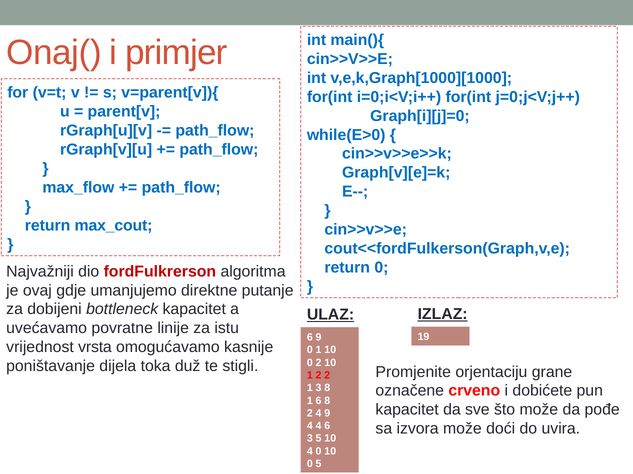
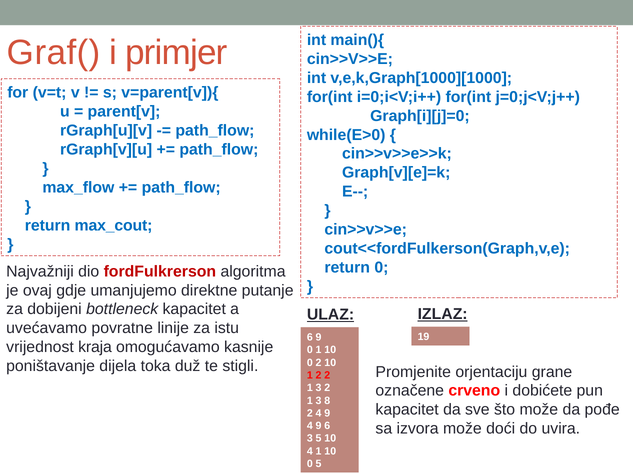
Onaj(: Onaj( -> Graf( (54, 53)
vrsta: vrsta -> kraja (95, 348)
3 8: 8 -> 2 (327, 389)
6: 6 -> 3 (319, 401)
4: 4 -> 9 (319, 427)
4 0: 0 -> 1 (319, 452)
